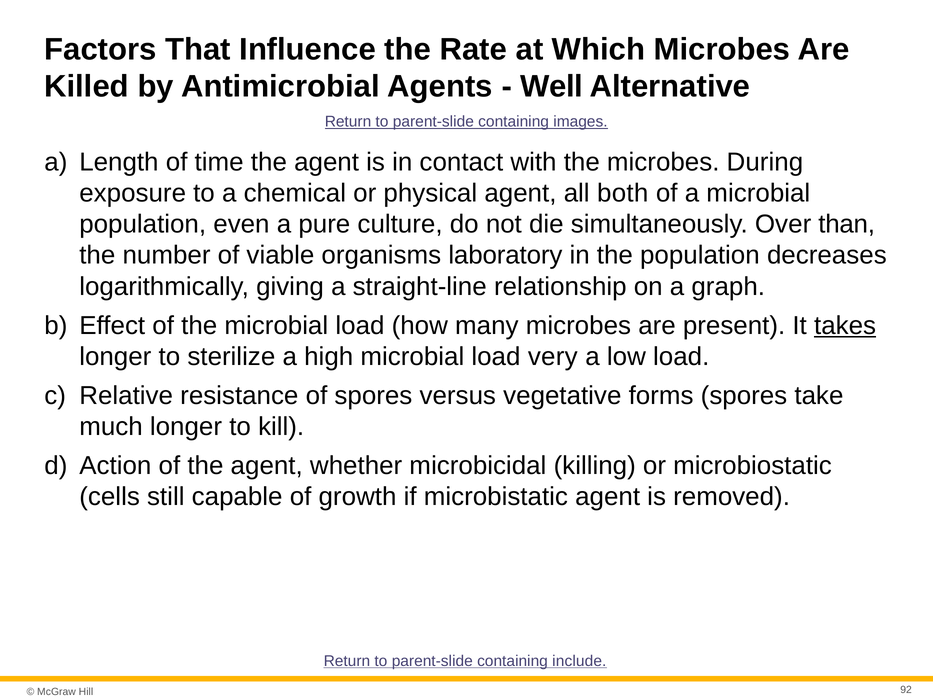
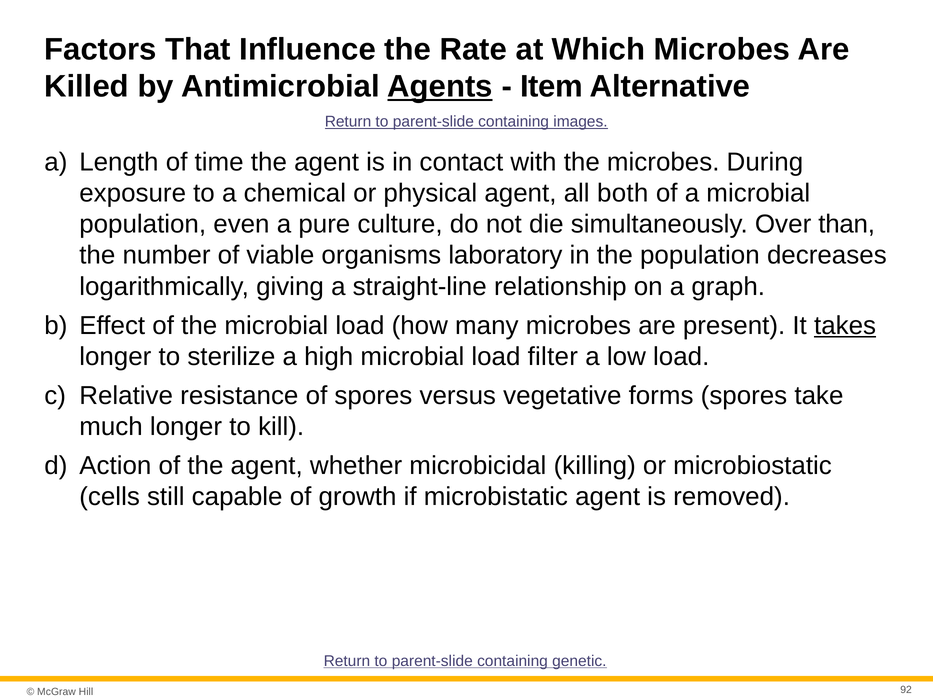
Agents underline: none -> present (440, 87)
Well: Well -> Item (552, 87)
very: very -> filter (553, 356)
include: include -> genetic (579, 661)
